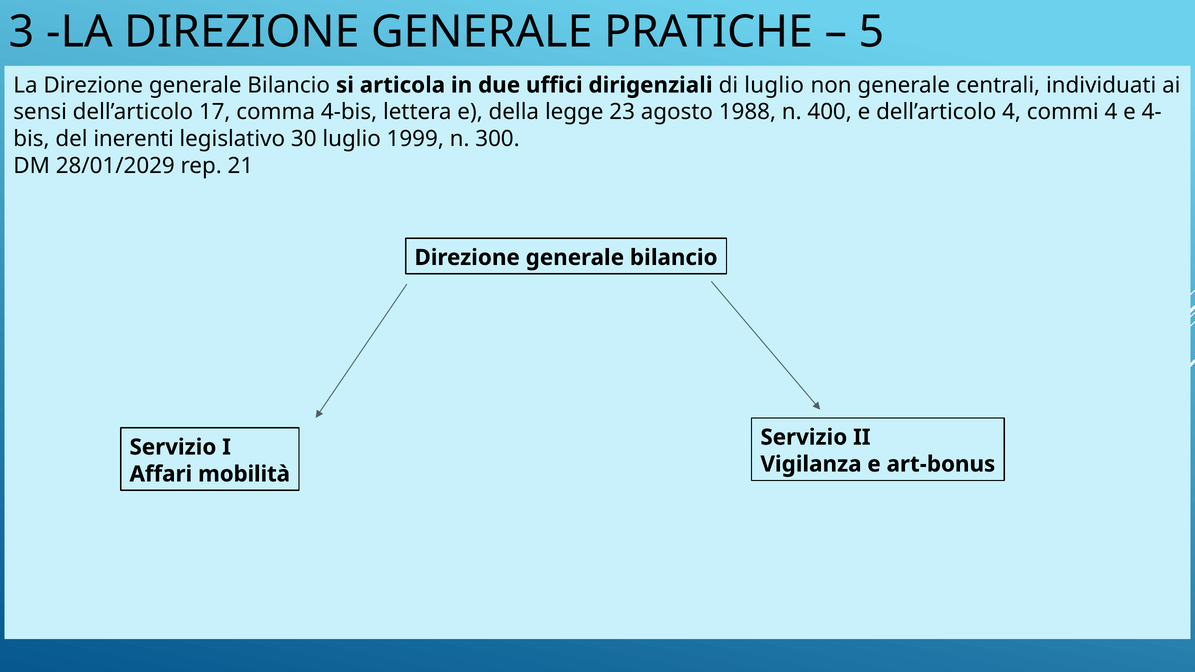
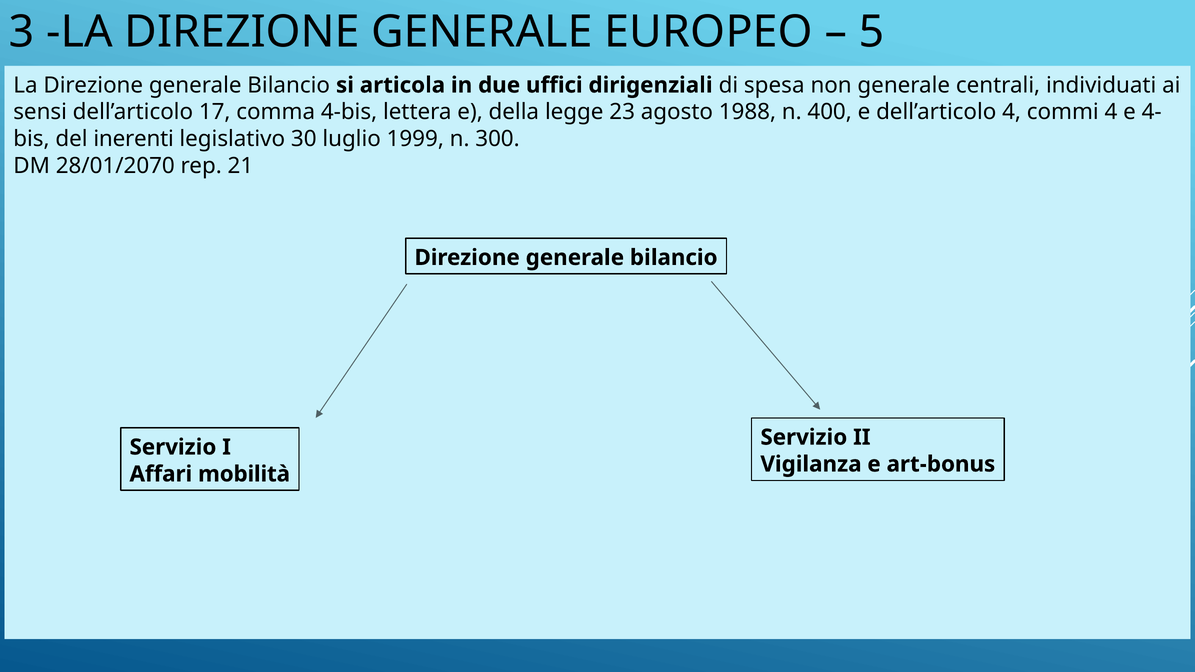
PRATICHE: PRATICHE -> EUROPEO (709, 32)
di luglio: luglio -> spesa (774, 85)
28/01/2029: 28/01/2029 -> 28/01/2070 (115, 166)
